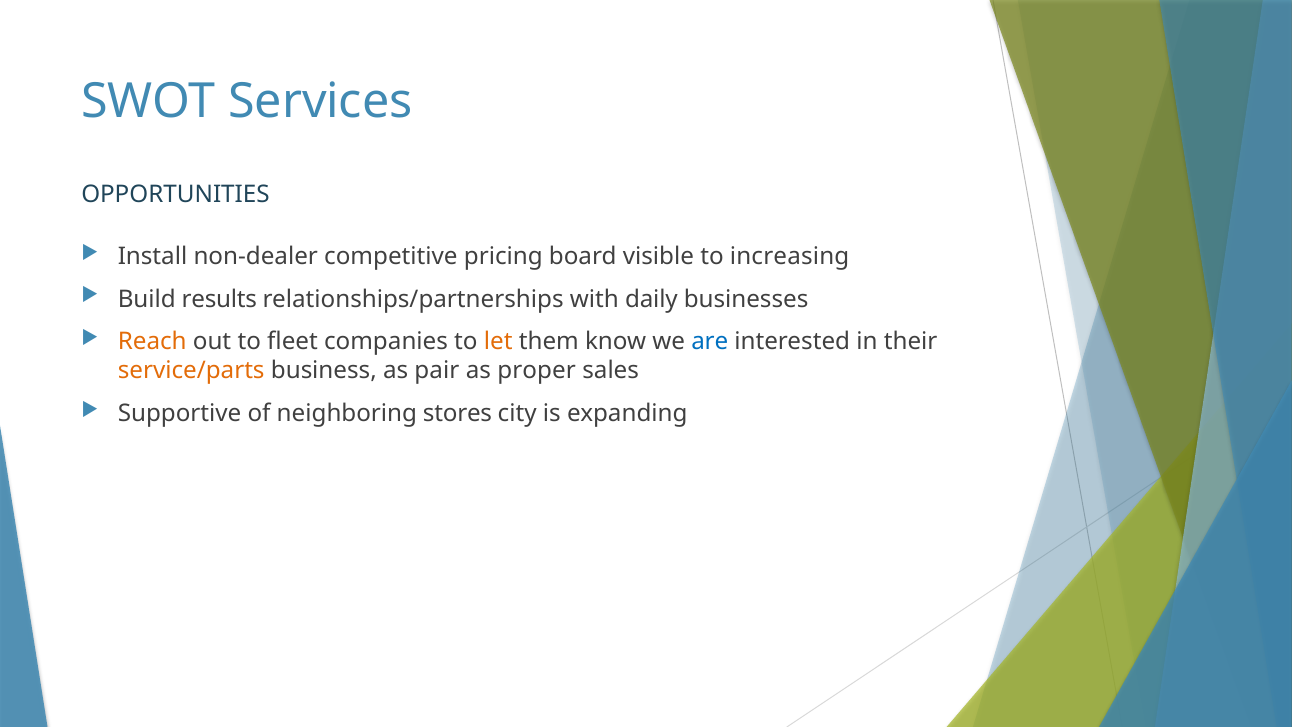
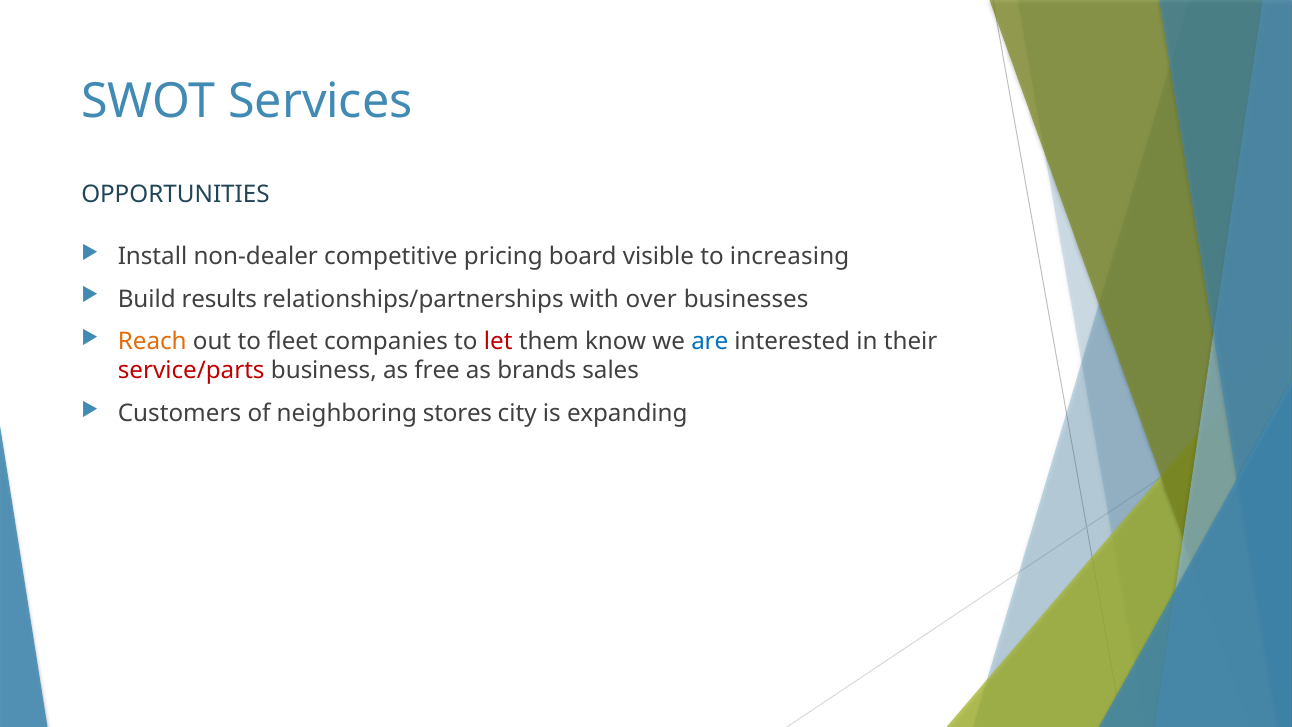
daily: daily -> over (651, 299)
let colour: orange -> red (498, 341)
service/parts colour: orange -> red (191, 371)
pair: pair -> free (437, 371)
proper: proper -> brands (537, 371)
Supportive: Supportive -> Customers (179, 413)
